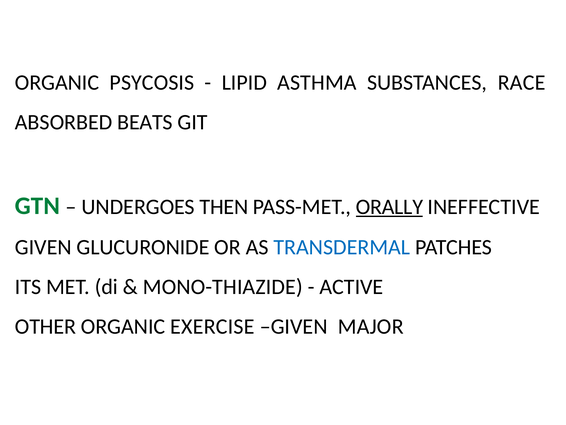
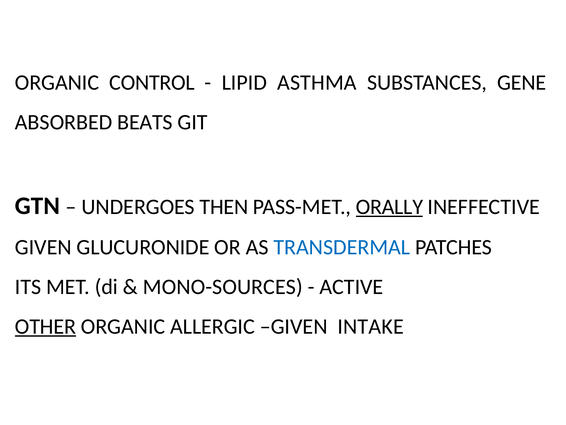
PSYCOSIS: PSYCOSIS -> CONTROL (152, 83)
RACE: RACE -> GENE (522, 83)
GTN colour: green -> black (37, 206)
MONO-THIAZIDE: MONO-THIAZIDE -> MONO-SOURCES (223, 286)
OTHER underline: none -> present (46, 326)
EXERCISE: EXERCISE -> ALLERGIC (213, 326)
MAJOR: MAJOR -> INTAKE (371, 326)
